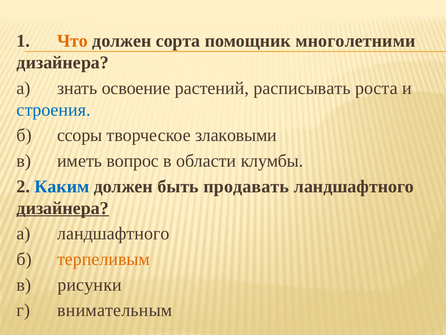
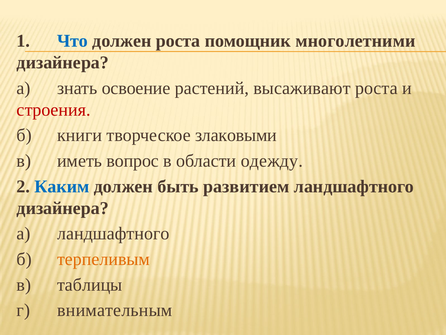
Что colour: orange -> blue (72, 41)
должен сорта: сорта -> роста (178, 41)
расписывать: расписывать -> высаживают (302, 88)
строения colour: blue -> red (54, 110)
ссоры: ссоры -> книги (80, 135)
клумбы: клумбы -> одежду (272, 161)
продавать: продавать -> развитием (246, 186)
дизайнера underline: present -> none (63, 208)
рисунки: рисунки -> таблицы (90, 284)
